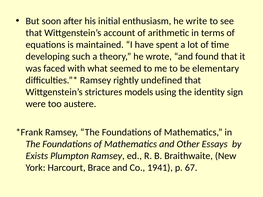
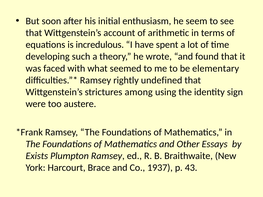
write: write -> seem (197, 21)
maintained: maintained -> incredulous (100, 45)
models: models -> among (139, 92)
1941: 1941 -> 1937 (160, 168)
67: 67 -> 43 (191, 168)
